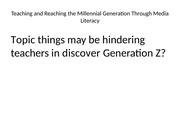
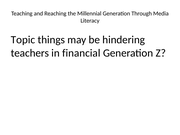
discover: discover -> financial (81, 53)
